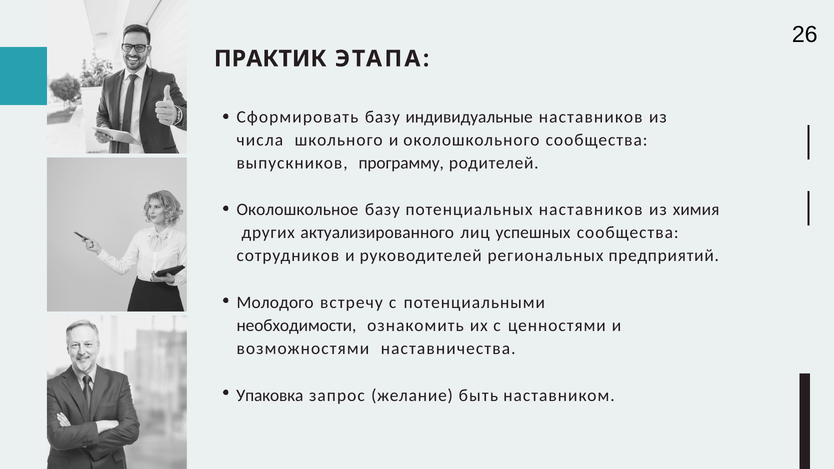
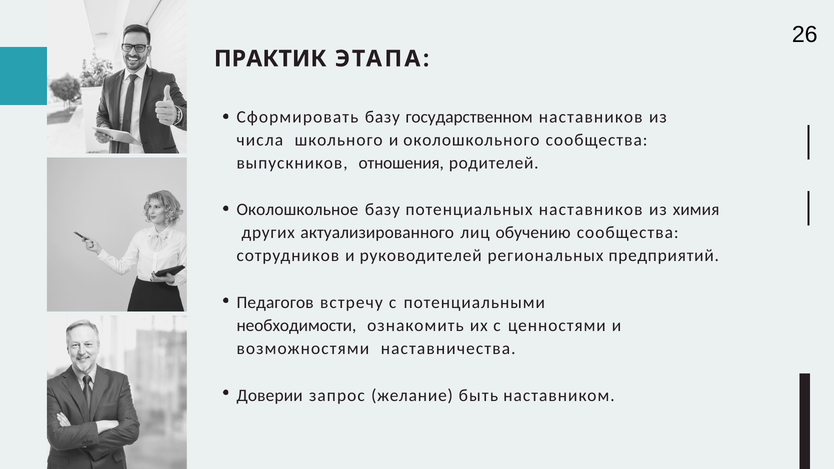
индивидуальные: индивидуальные -> государственном (469, 117)
программу: программу -> отношения (401, 163)
успешных: успешных -> обучению (533, 233)
Молодого: Молодого -> Педагогов (275, 303)
Упаковка: Упаковка -> Доверии (270, 396)
